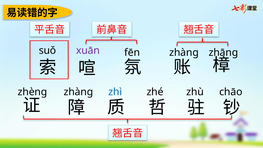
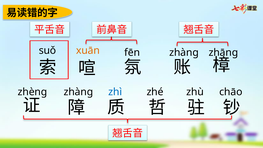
xuān colour: purple -> orange (88, 50)
